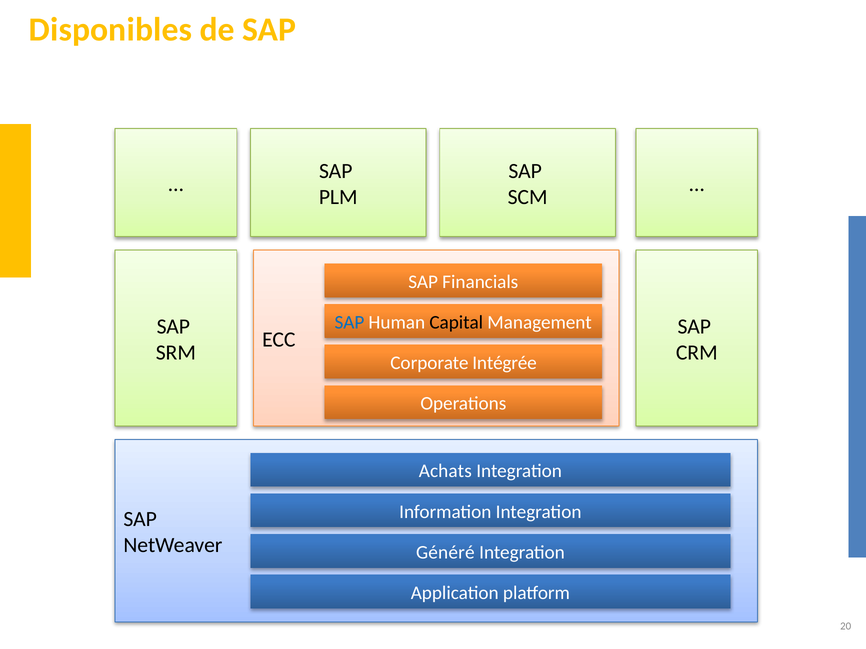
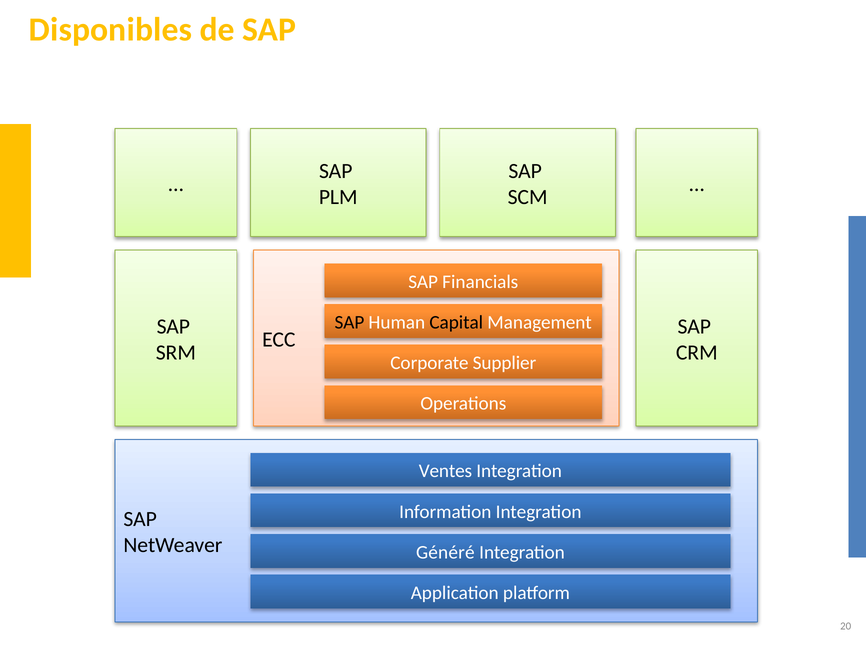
SAP colour: blue -> black (349, 323)
Intégrée: Intégrée -> Supplier (505, 363)
Achats: Achats -> Ventes (445, 471)
